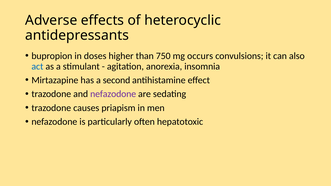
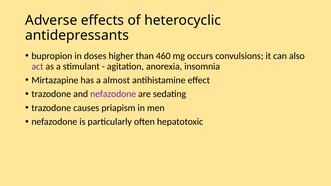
750: 750 -> 460 (163, 56)
act colour: blue -> purple (37, 66)
second: second -> almost (116, 80)
